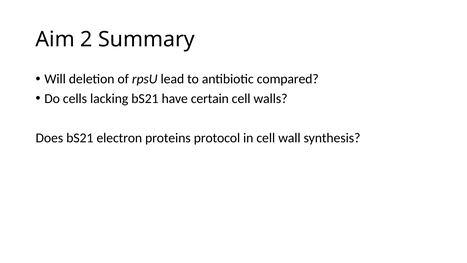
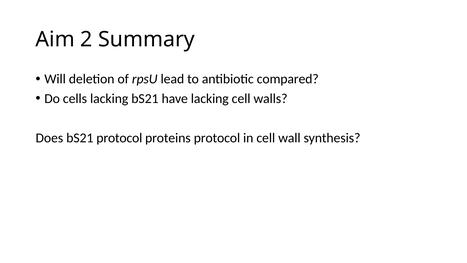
have certain: certain -> lacking (210, 99)
bS21 electron: electron -> protocol (119, 138)
